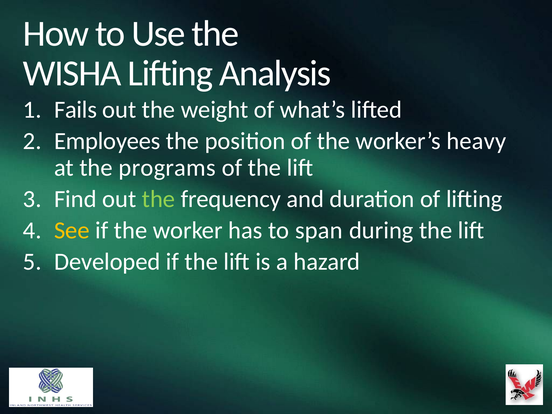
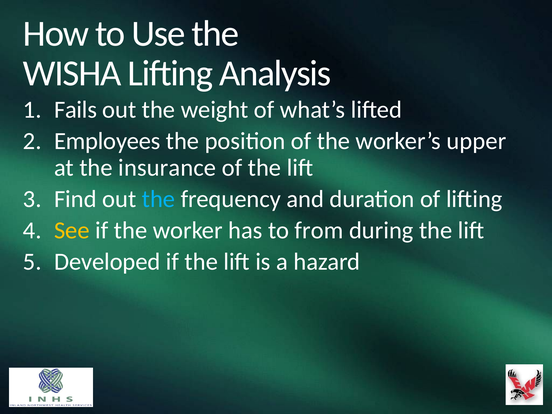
heavy: heavy -> upper (476, 141)
programs: programs -> insurance (167, 168)
the colour: light green -> light blue (158, 199)
span: span -> from (319, 230)
